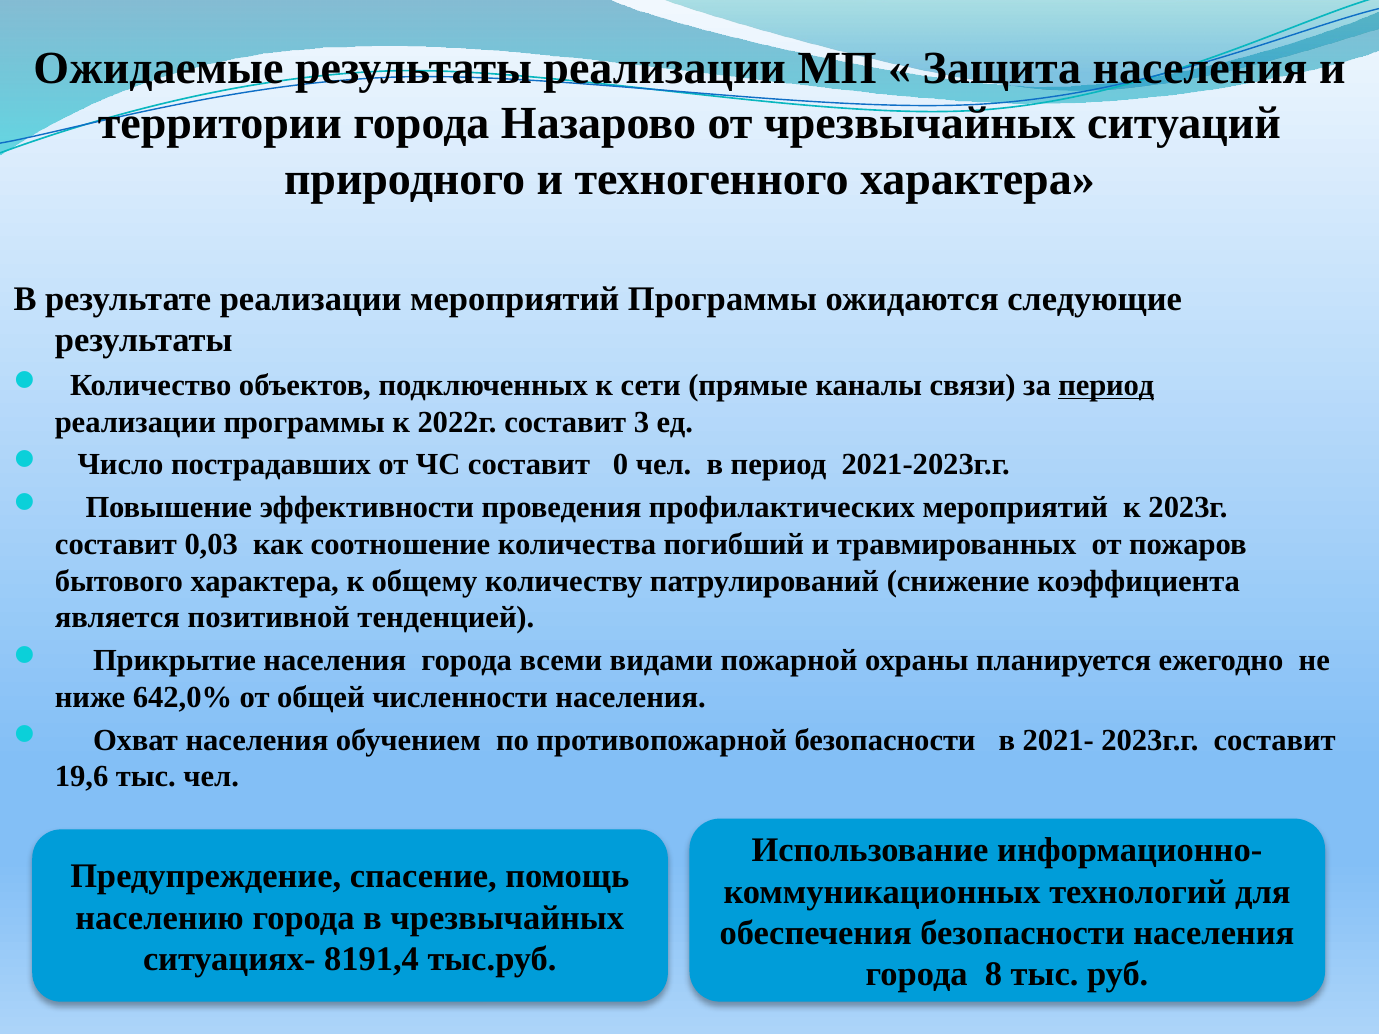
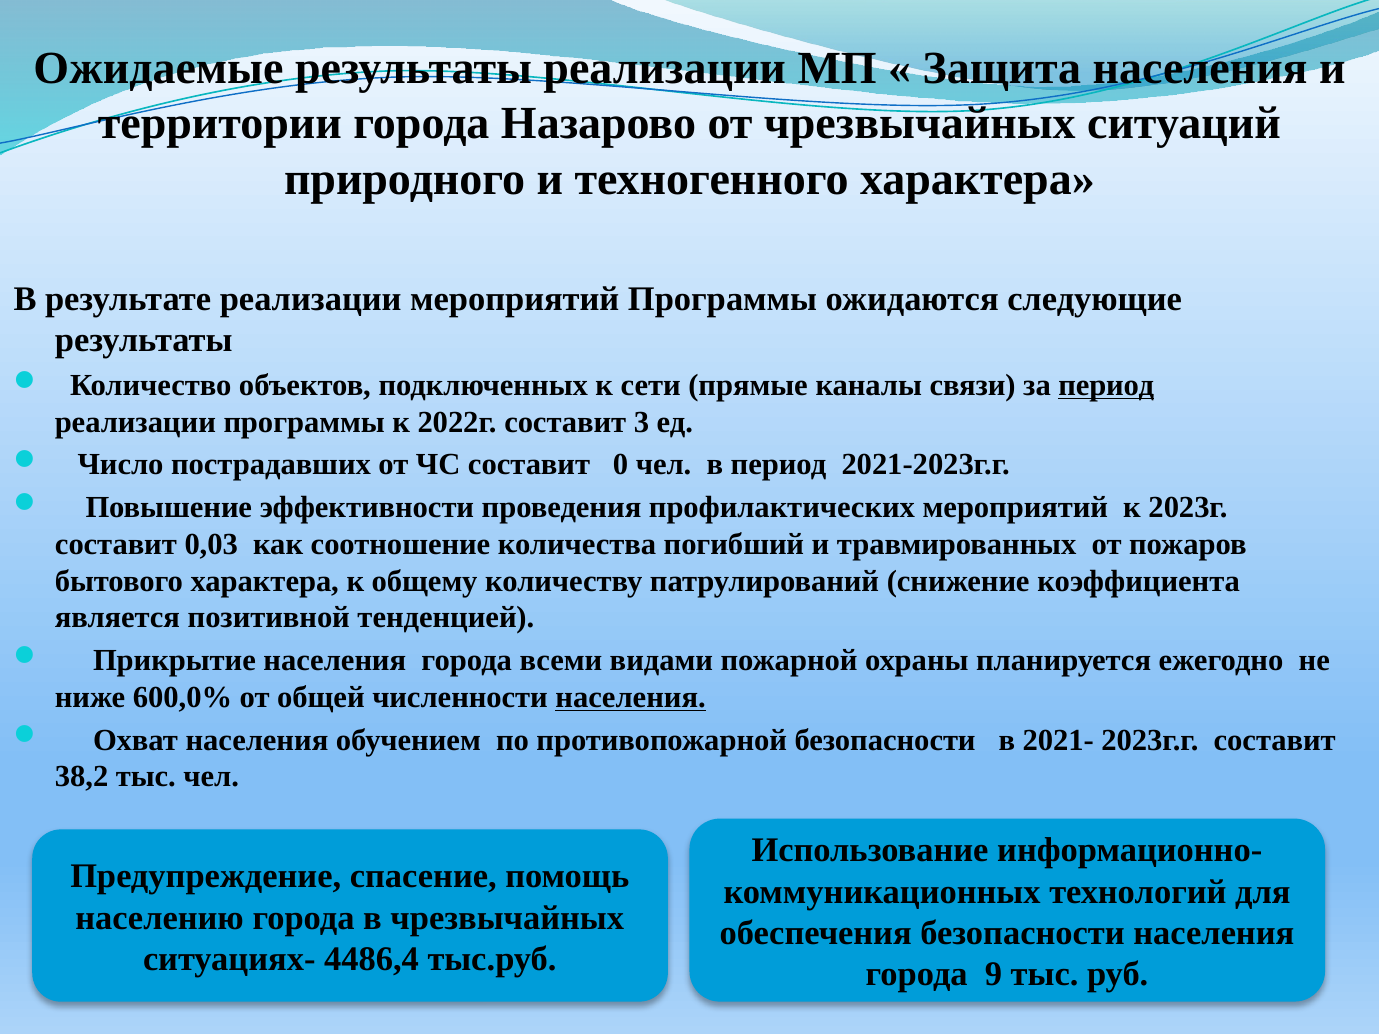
642,0%: 642,0% -> 600,0% (183, 697)
населения underline: none -> present (631, 697)
19,6: 19,6 -> 38,2 (82, 777)
8191,4: 8191,4 -> 4486,4 (372, 960)
8: 8 -> 9 (994, 975)
